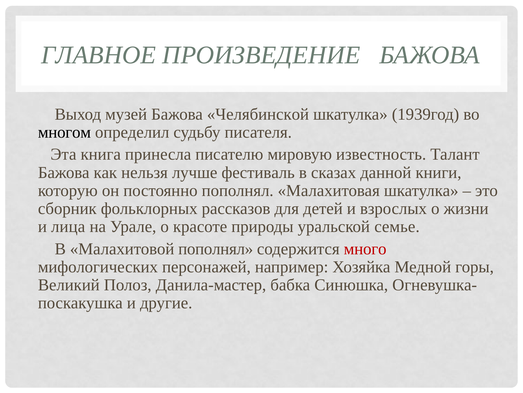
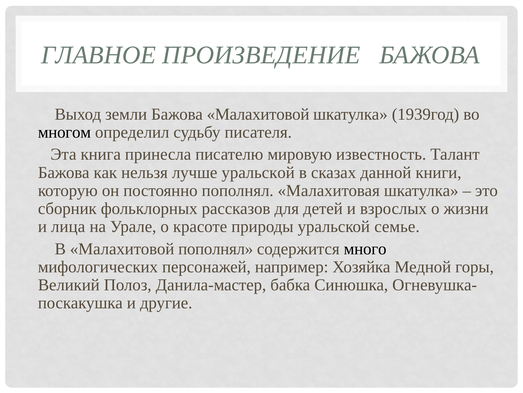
музей: музей -> земли (126, 114)
Бажова Челябинской: Челябинской -> Малахитовой (258, 114)
лучше фестиваль: фестиваль -> уральской (258, 172)
много colour: red -> black (365, 248)
